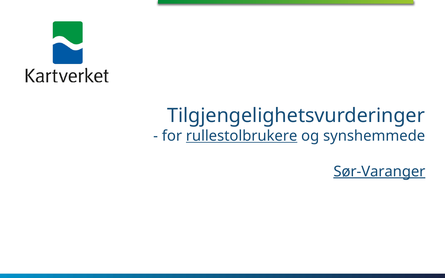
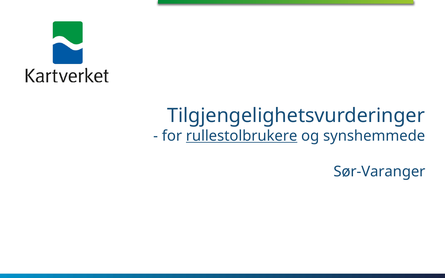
Sør-Varanger underline: present -> none (379, 172)
